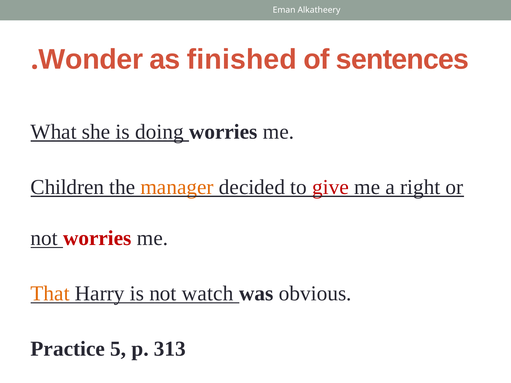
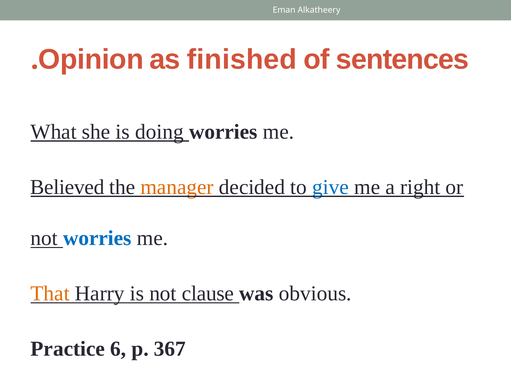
Wonder: Wonder -> Opinion (91, 59)
Children: Children -> Believed (67, 187)
give colour: red -> blue (331, 187)
worries colour: red -> blue (97, 238)
watch: watch -> clause (208, 294)
5: 5 -> 6 (118, 349)
313: 313 -> 367 (170, 349)
